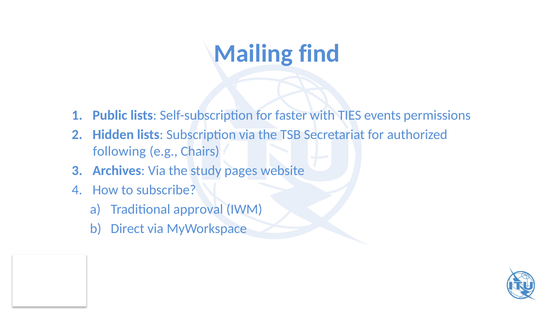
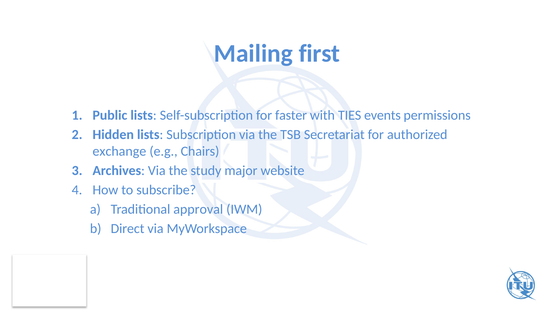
find: find -> first (319, 54)
following: following -> exchange (119, 152)
pages: pages -> major (241, 171)
